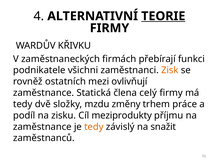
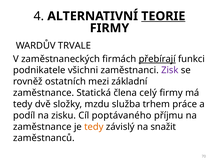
KŘIVKU: KŘIVKU -> TRVALE (74, 46)
přebírají underline: none -> present (157, 59)
Zisk colour: orange -> purple (170, 70)
ovlivňují: ovlivňují -> základní (129, 82)
změny: změny -> služba (126, 104)
meziprodukty: meziprodukty -> poptávaného (122, 116)
